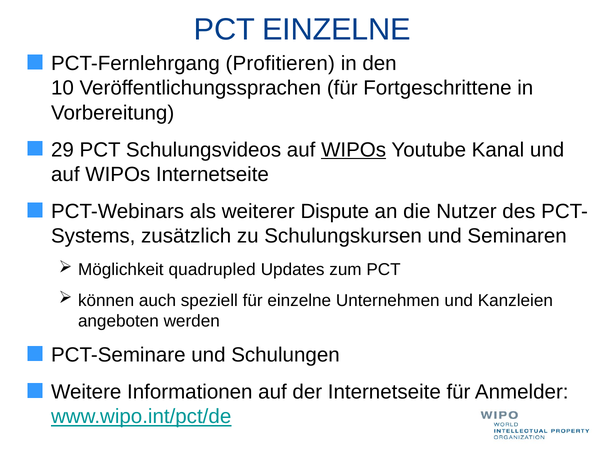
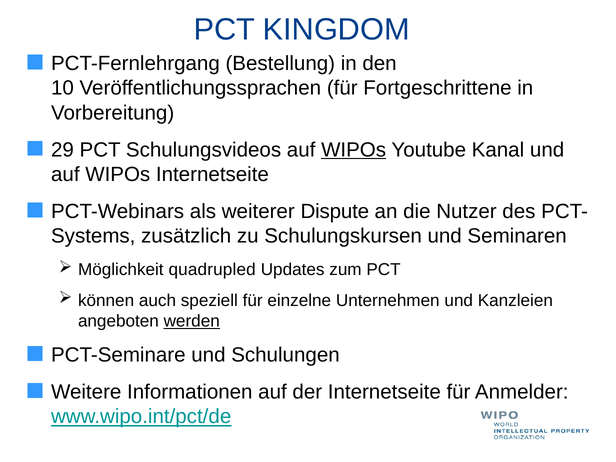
PCT EINZELNE: EINZELNE -> KINGDOM (336, 30)
Profitieren: Profitieren -> Bestellung (280, 64)
werden underline: none -> present (192, 321)
